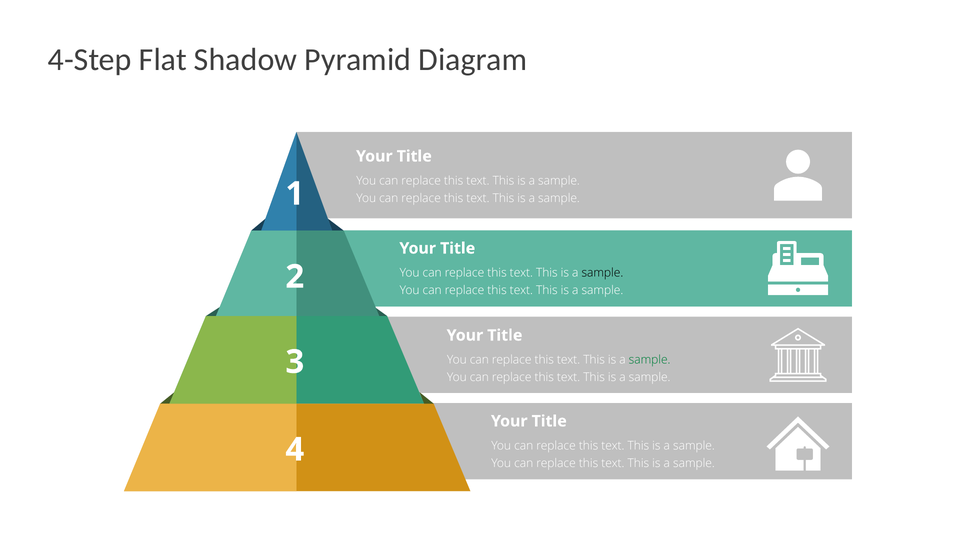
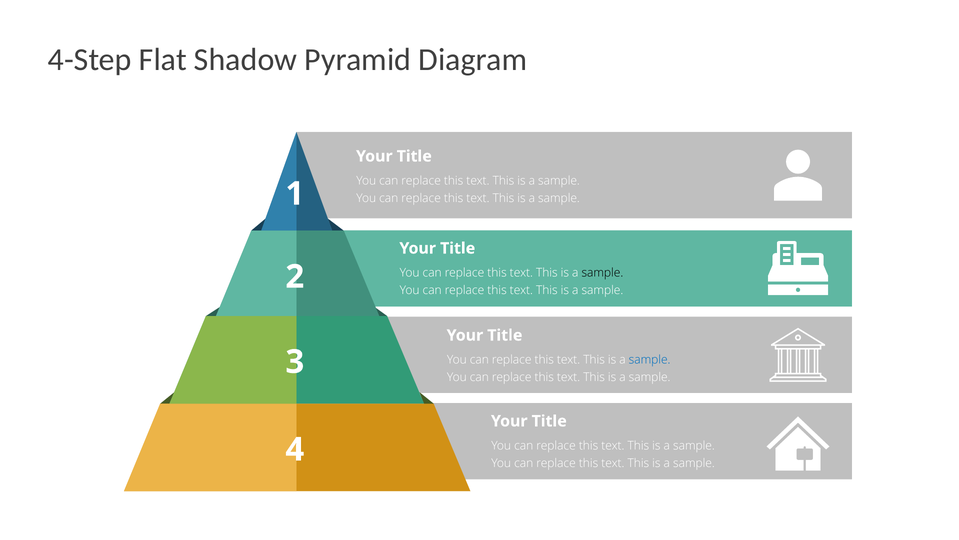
sample colour: green -> blue (650, 360)
